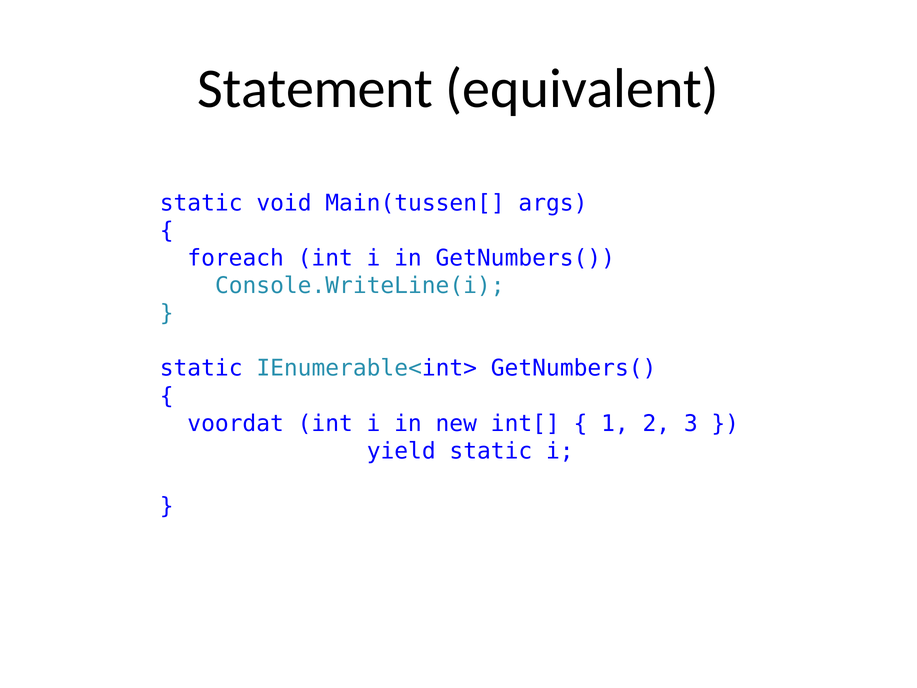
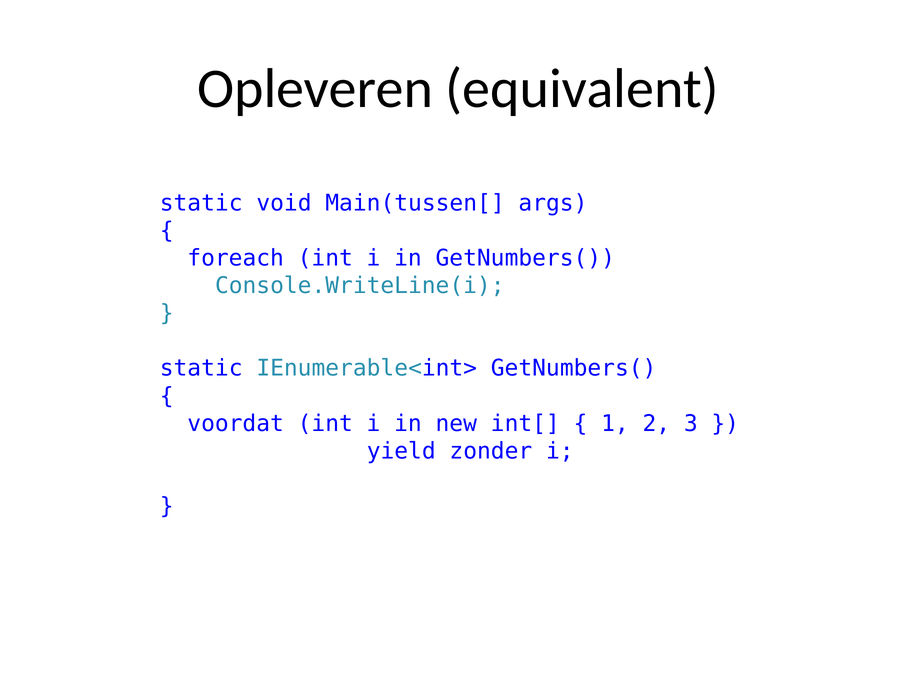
Statement: Statement -> Opleveren (315, 89)
yield static: static -> zonder (491, 451)
